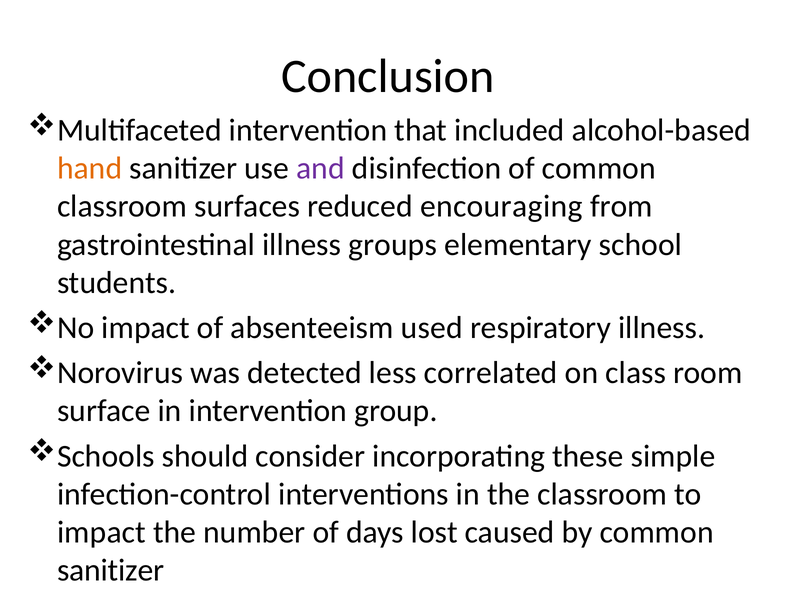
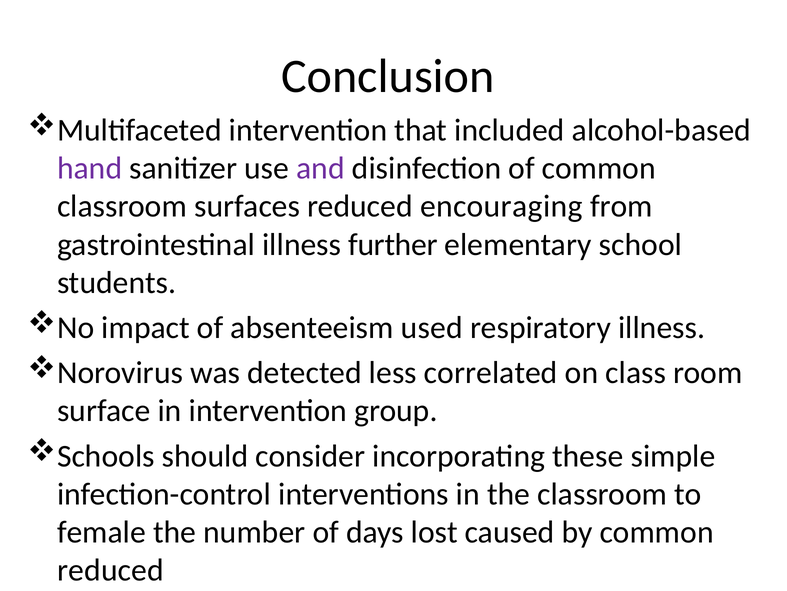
hand colour: orange -> purple (90, 168)
groups: groups -> further (393, 244)
impact: impact -> female (102, 532)
sanitizer: sanitizer -> reduced (111, 570)
